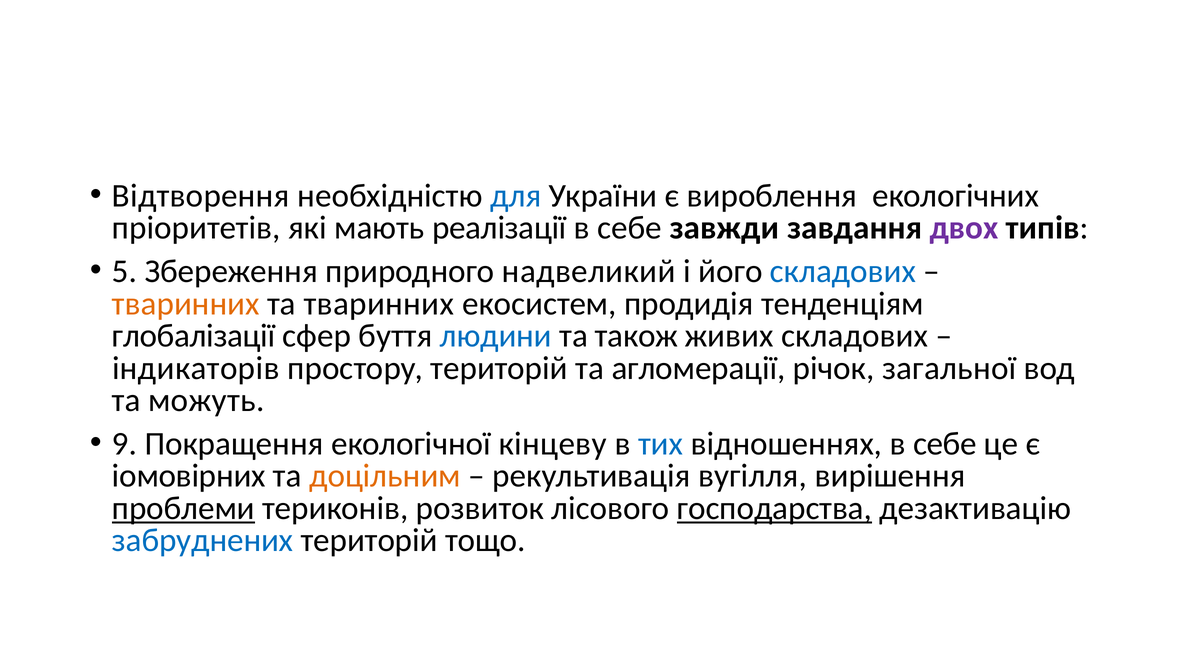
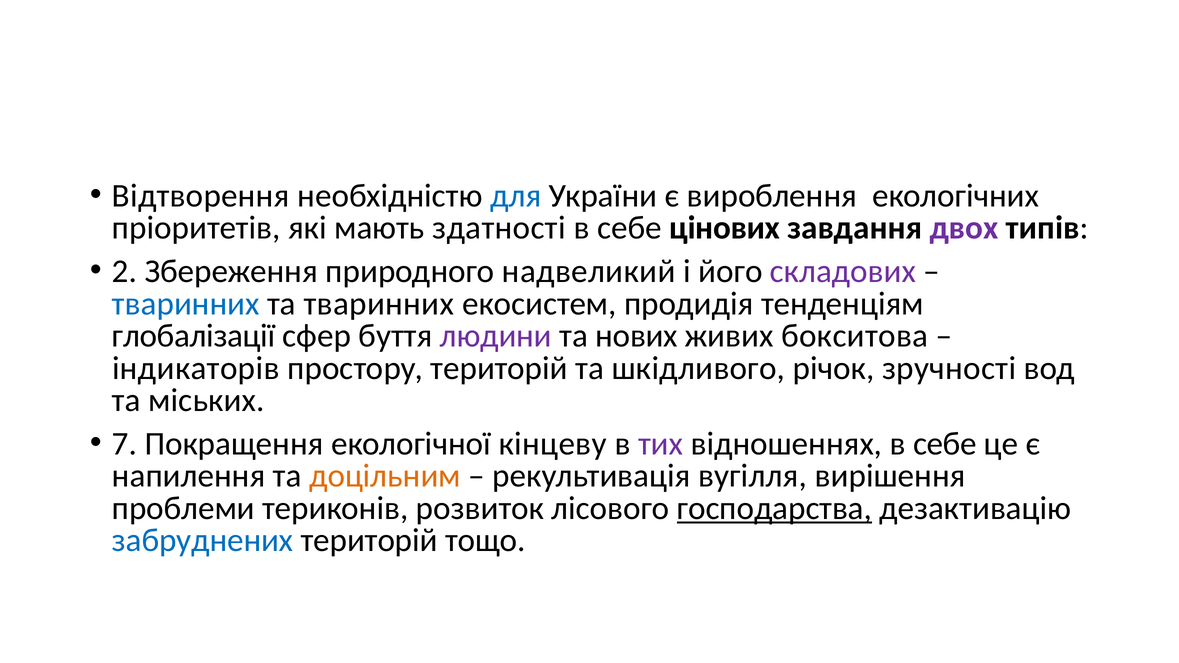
реалізації: реалізації -> здатності (499, 228)
завжди: завжди -> цінових (725, 228)
5: 5 -> 2 (125, 271)
складових colour: blue -> purple (843, 271)
тваринних colour: orange -> blue (186, 304)
людини colour: blue -> purple (496, 336)
також: також -> нових (636, 336)
живих складових: складових -> бокситова (855, 336)
агломерації: агломерації -> шкідливого (698, 368)
загальної: загальної -> зручності (949, 368)
можуть: можуть -> міських (206, 400)
9: 9 -> 7 (125, 444)
тих colour: blue -> purple (661, 444)
іомовірних: іомовірних -> напилення (189, 476)
проблеми underline: present -> none (183, 508)
